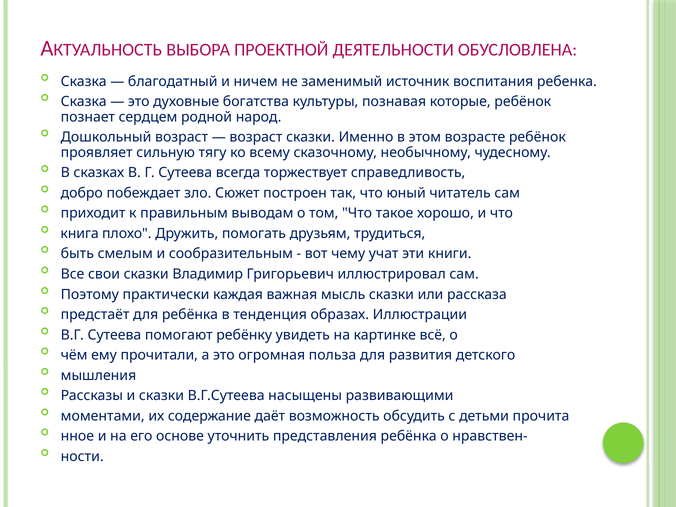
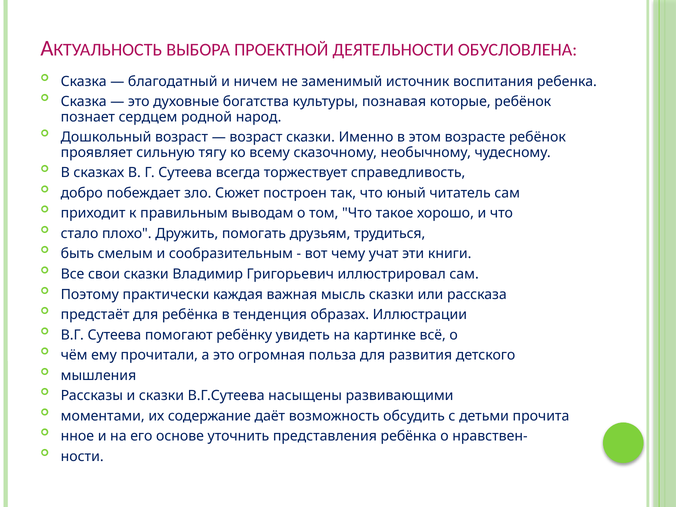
книга: книга -> стало (80, 234)
